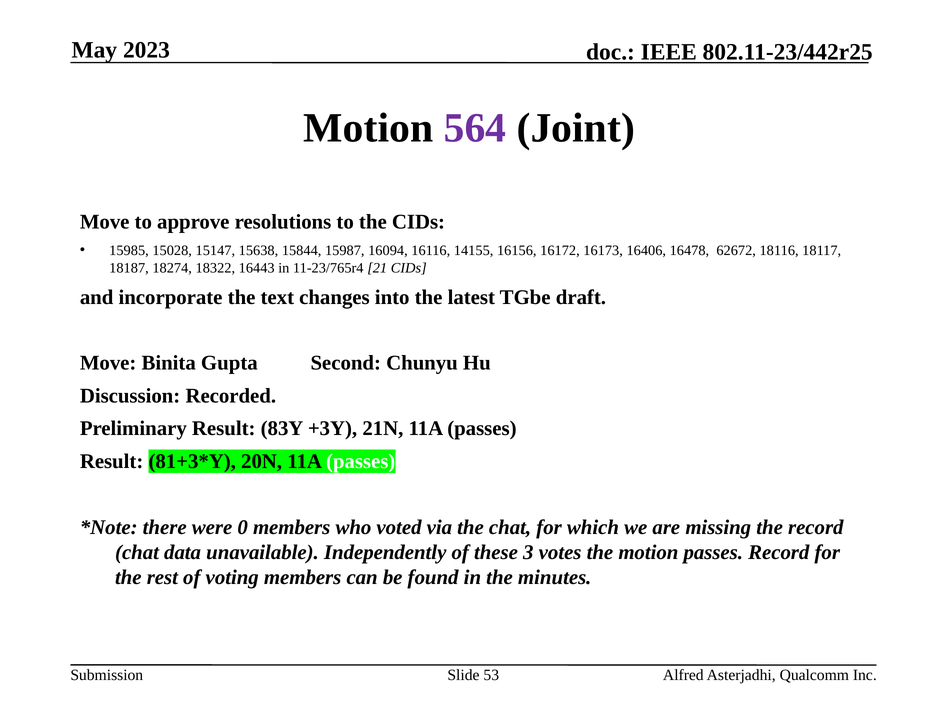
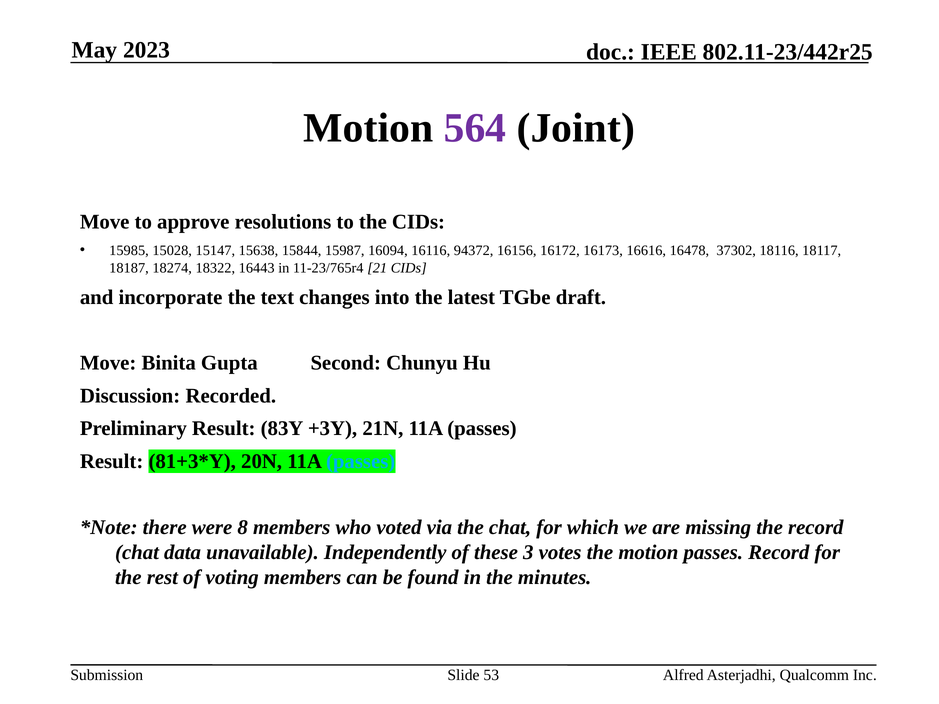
14155: 14155 -> 94372 (474, 251)
16406: 16406 -> 16616 (646, 251)
62672: 62672 -> 37302 (736, 251)
passes colour: white -> light blue (361, 462)
0: 0 -> 8 (243, 527)
